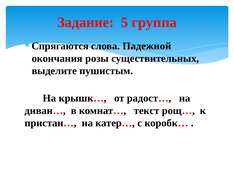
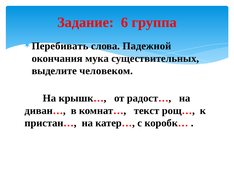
5: 5 -> 6 (125, 22)
Спрягаются: Спрягаются -> Перебивать (60, 46)
розы: розы -> мука (97, 59)
пушистым: пушистым -> человеком (106, 71)
